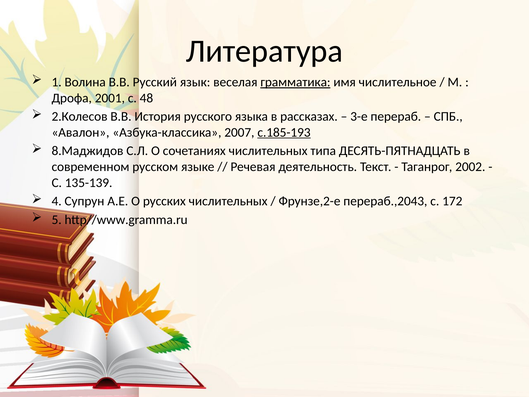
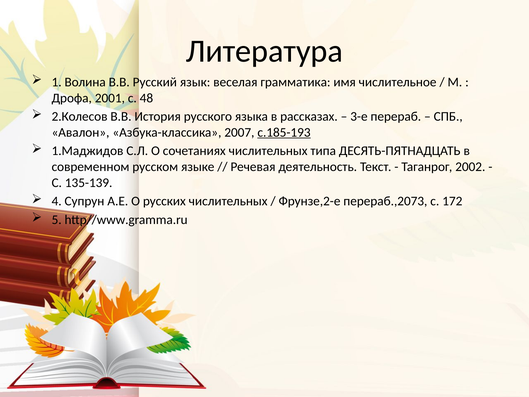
грамматика underline: present -> none (295, 82)
8.Маджидов: 8.Маджидов -> 1.Маджидов (87, 151)
перераб.,2043: перераб.,2043 -> перераб.,2073 (385, 201)
